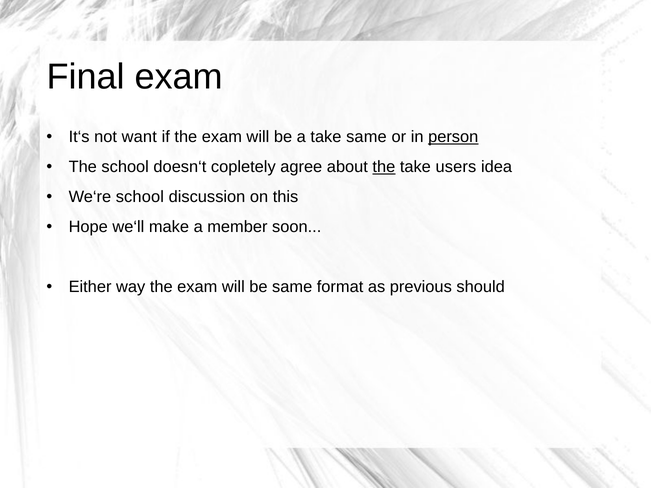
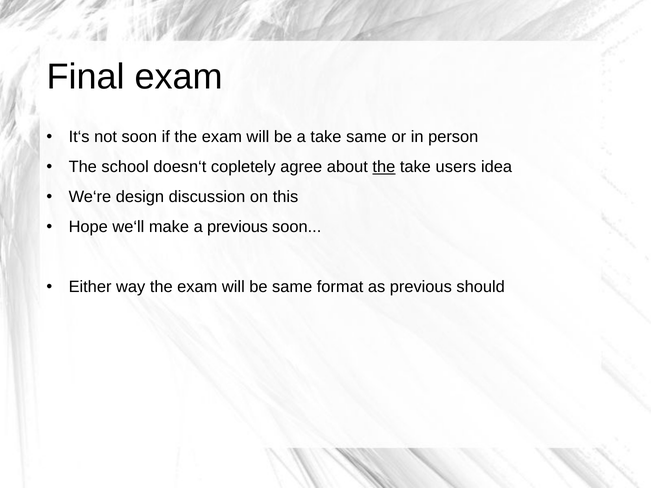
not want: want -> soon (139, 137)
person underline: present -> none (453, 137)
We‘re school: school -> design (140, 197)
a member: member -> previous (237, 227)
